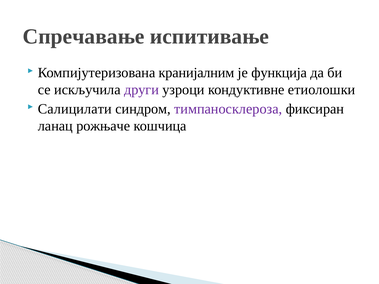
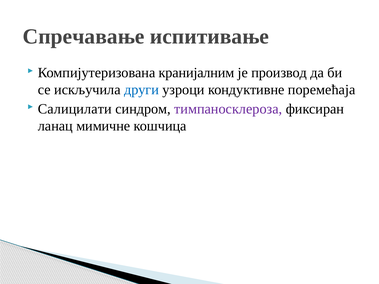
функција: функција -> производ (279, 73)
други colour: purple -> blue (141, 90)
етиолошки: етиолошки -> поремећаја (322, 90)
рожњаче: рожњаче -> мимичне (103, 126)
